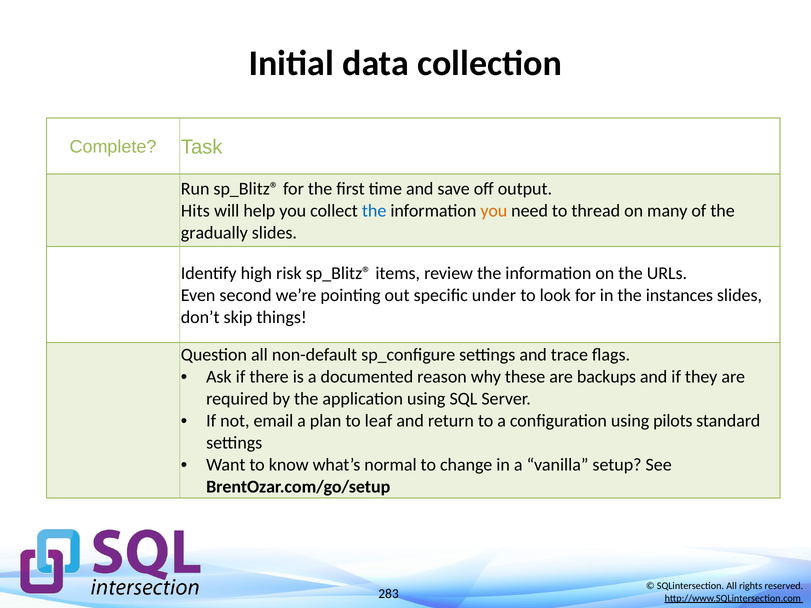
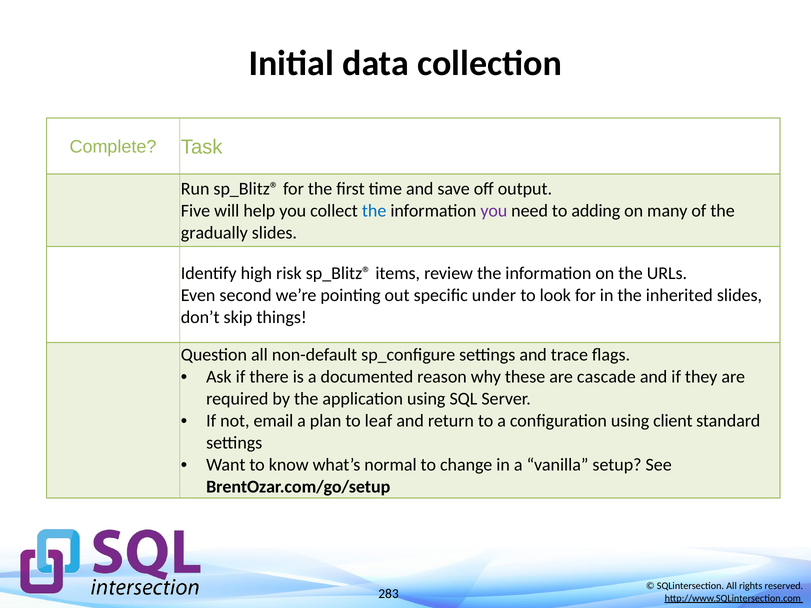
Hits: Hits -> Five (196, 211)
you colour: orange -> purple (494, 211)
thread: thread -> adding (596, 211)
instances: instances -> inherited (679, 295)
backups: backups -> cascade (606, 377)
pilots: pilots -> client (673, 421)
